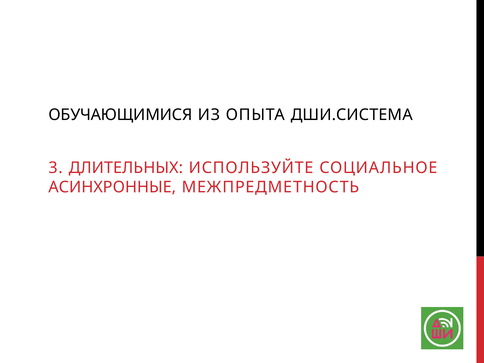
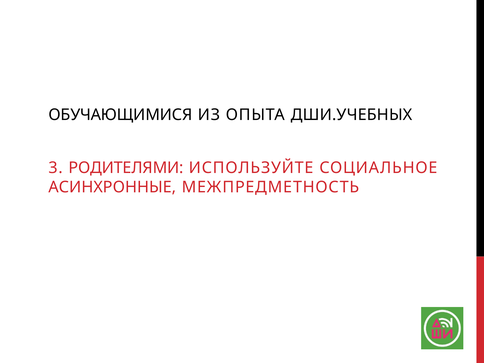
ДШИ.СИСТЕМА: ДШИ.СИСТЕМА -> ДШИ.УЧЕБНЫХ (352, 115)
ДЛИТЕЛЬНЫХ: ДЛИТЕЛЬНЫХ -> РОДИТЕЛЯМИ (126, 168)
